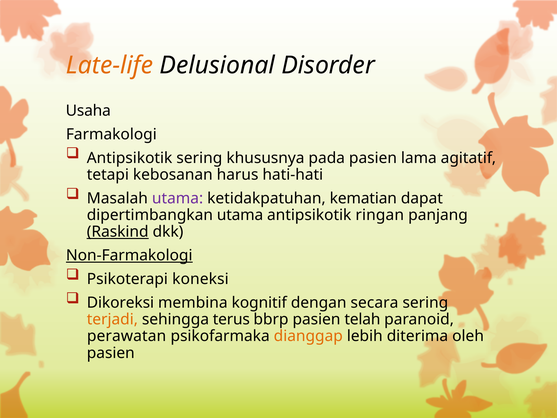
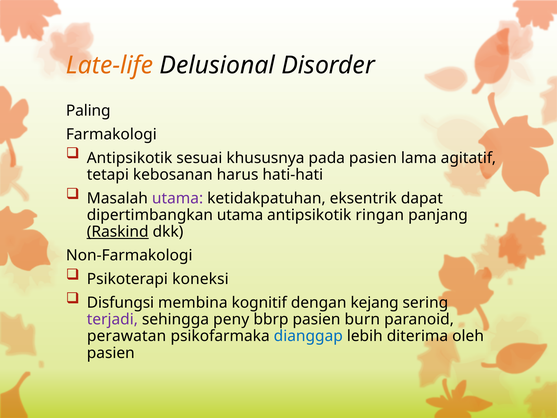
Usaha: Usaha -> Paling (88, 111)
Antipsikotik sering: sering -> sesuai (199, 158)
kematian: kematian -> eksentrik (363, 198)
Non-Farmakologi underline: present -> none (129, 255)
Dikoreksi: Dikoreksi -> Disfungsi (120, 303)
secara: secara -> kejang (375, 303)
terjadi colour: orange -> purple (112, 319)
terus: terus -> peny (231, 319)
telah: telah -> burn (362, 319)
dianggap colour: orange -> blue (308, 336)
